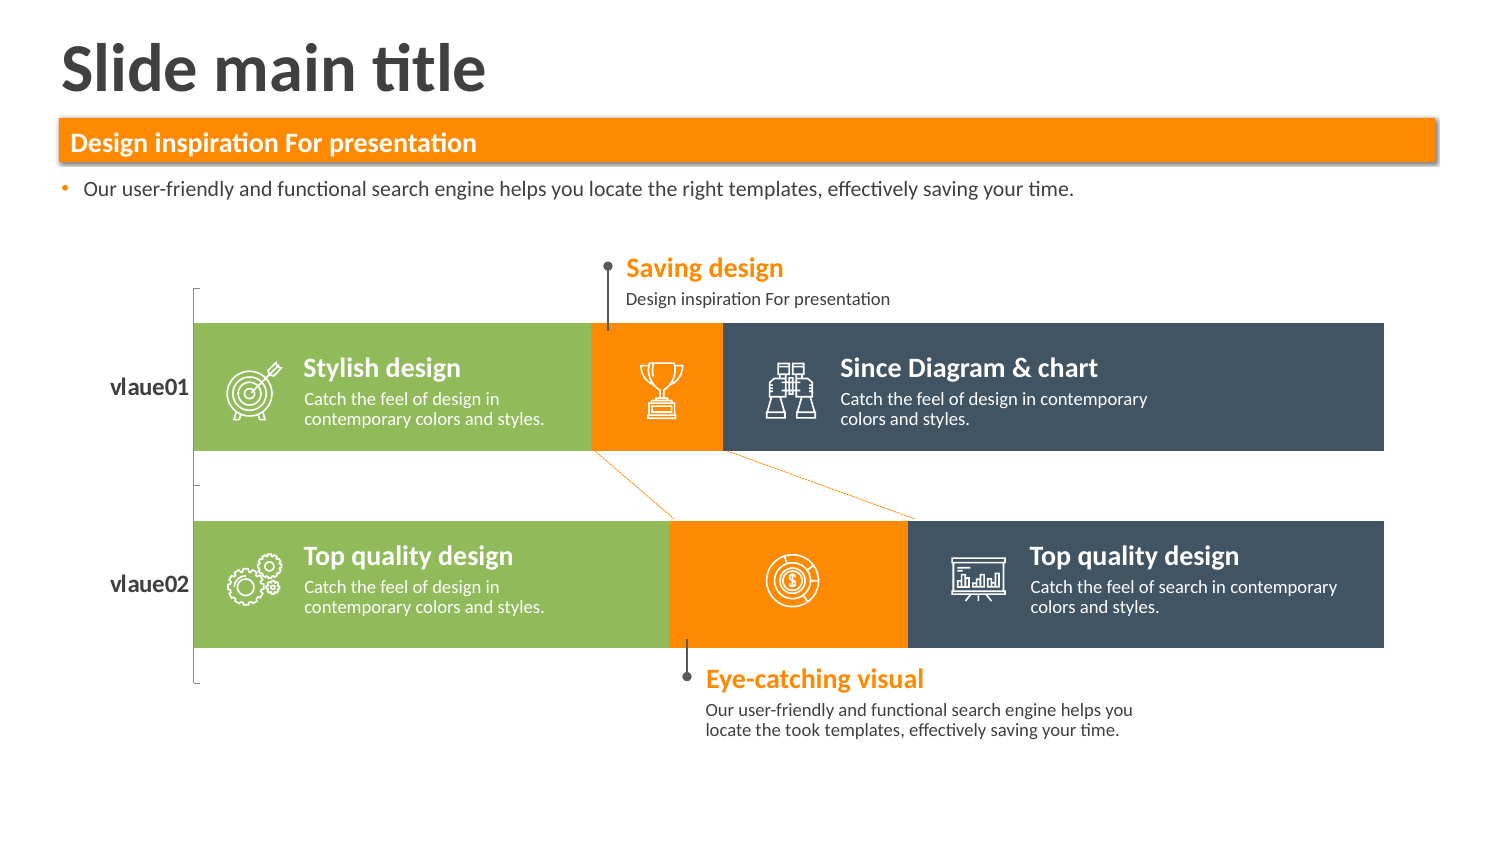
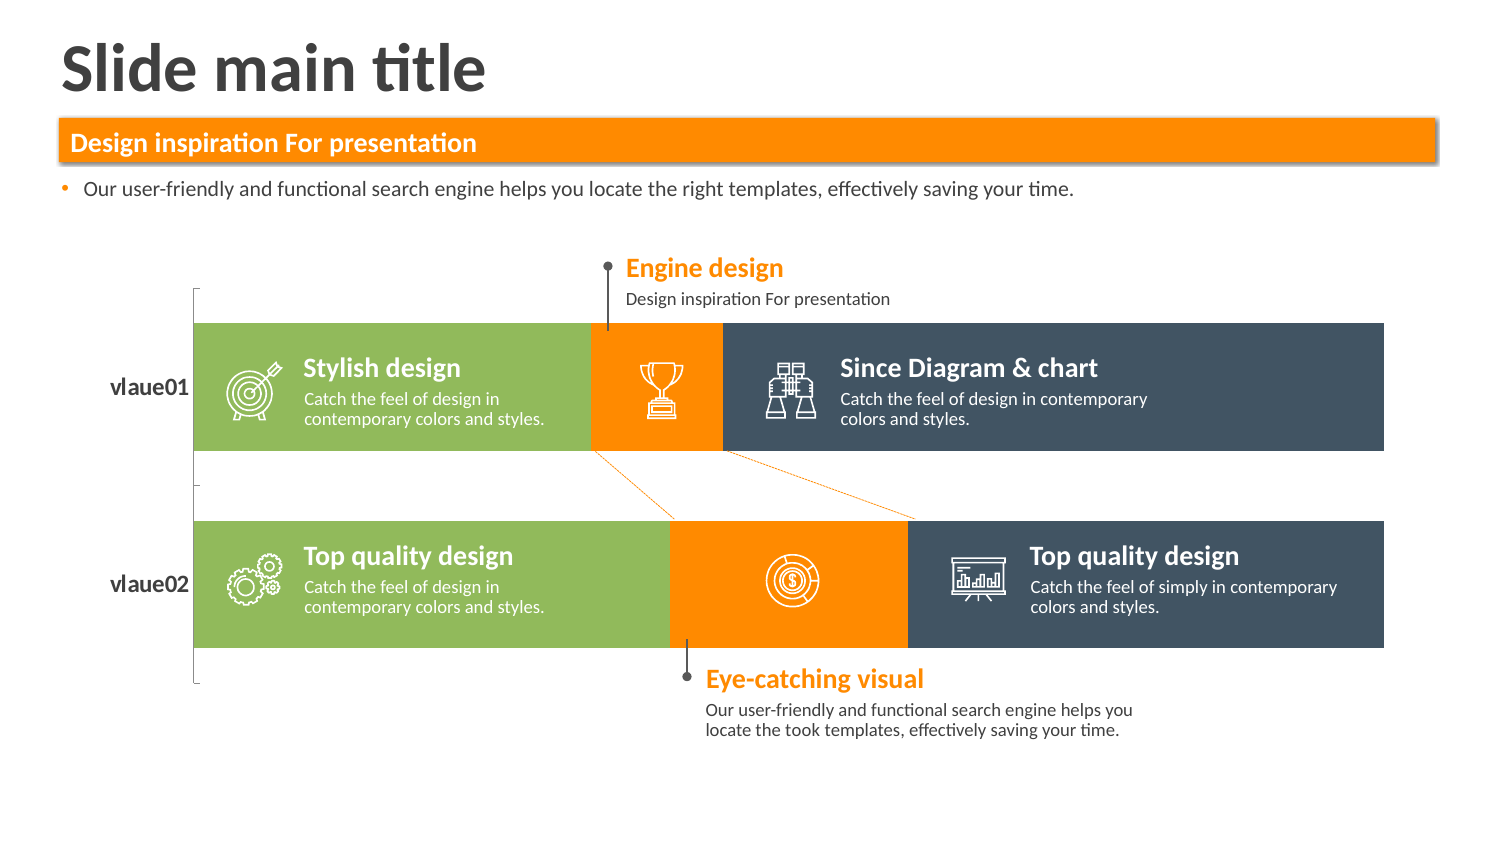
Saving: Saving -> Engine (664, 268)
of search: search -> simply (1183, 587)
